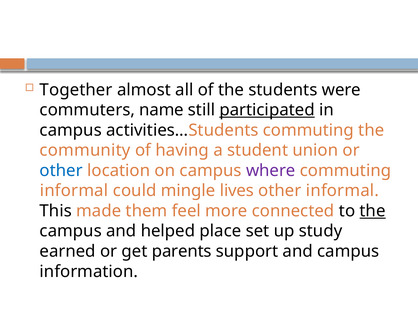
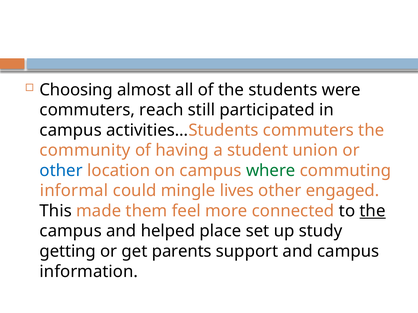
Together: Together -> Choosing (76, 90)
name: name -> reach (161, 110)
participated underline: present -> none (267, 110)
activities…Students commuting: commuting -> commuters (308, 130)
where colour: purple -> green (271, 171)
other informal: informal -> engaged (343, 191)
earned: earned -> getting (68, 252)
